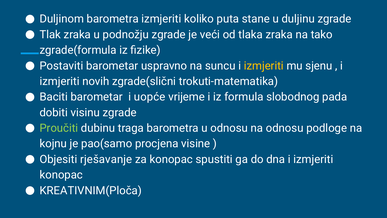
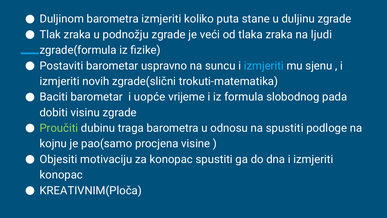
tako: tako -> ljudi (322, 35)
izmjeriti colour: yellow -> light blue (264, 66)
na odnosu: odnosu -> spustiti (285, 128)
rješavanje: rješavanje -> motivaciju (106, 159)
